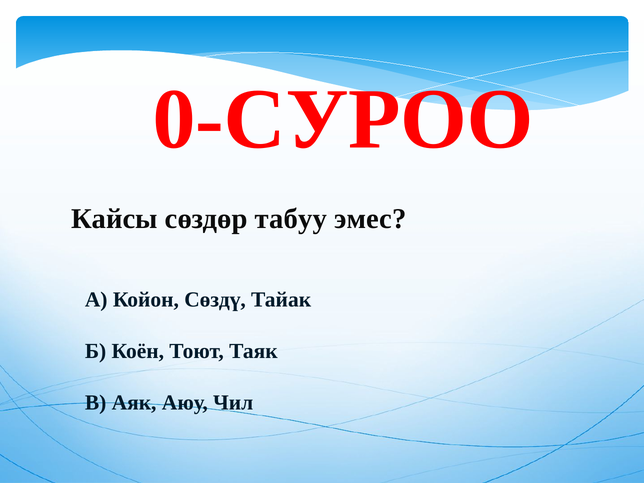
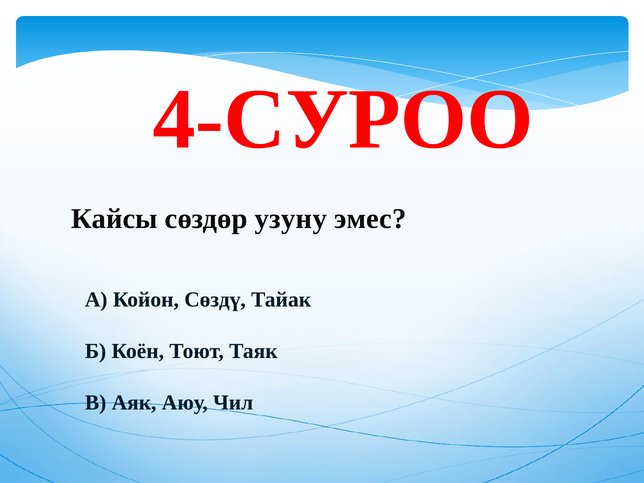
0-СУРОО: 0-СУРОО -> 4-СУРОО (343, 120)
табуу: табуу -> узуну (291, 219)
